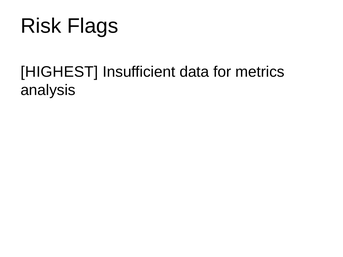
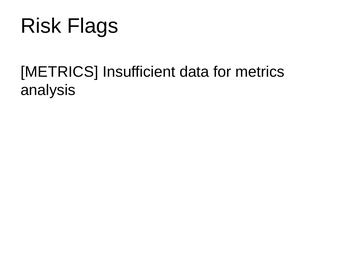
HIGHEST: HIGHEST -> METRICS (59, 72)
